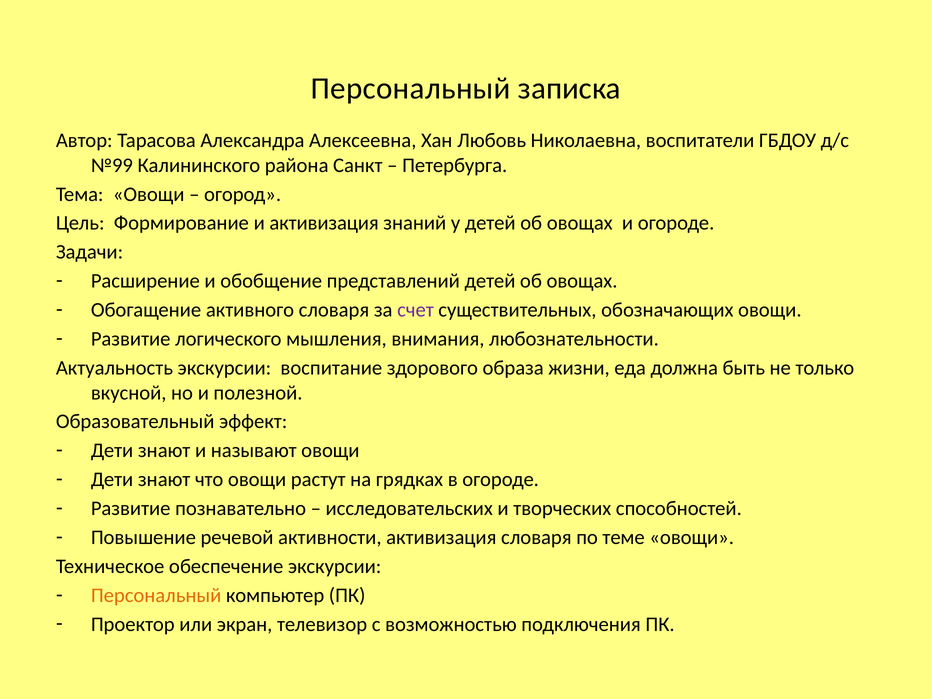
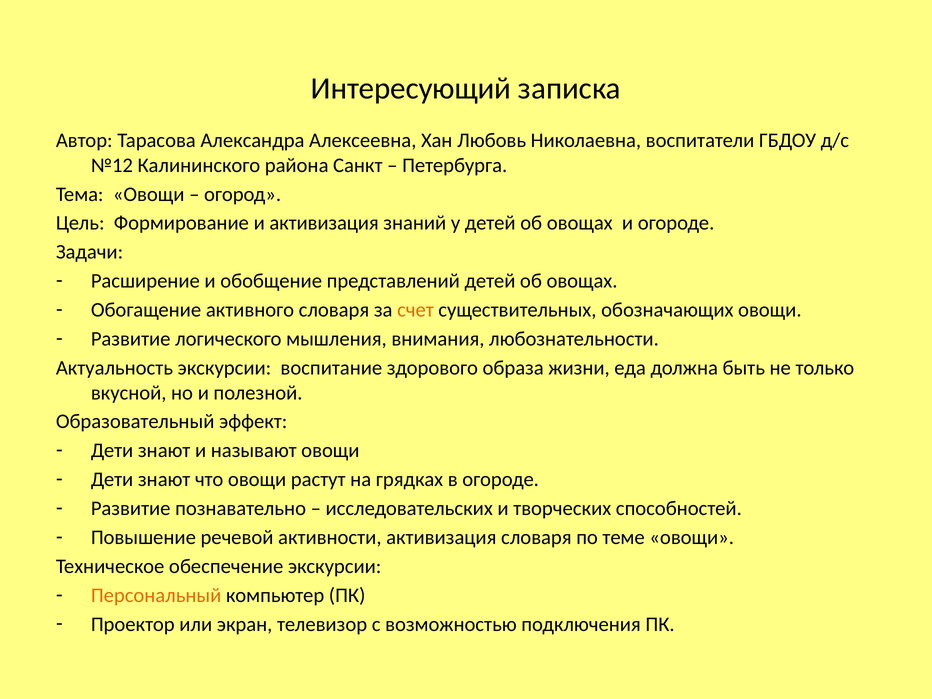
Персональный: Персональный -> Интересующий (411, 88)
№99: №99 -> №12 (112, 165)
счет colour: purple -> orange (415, 310)
